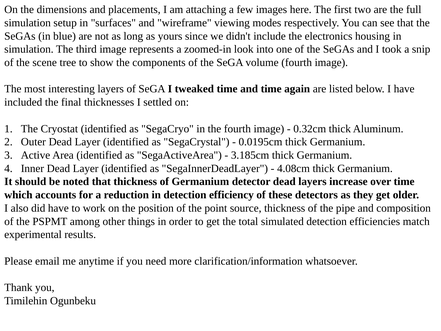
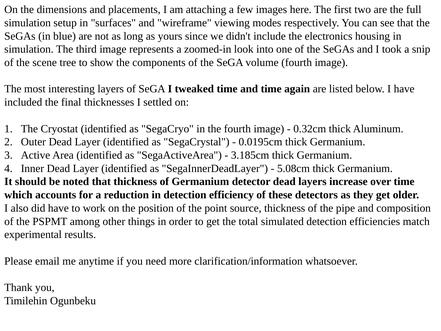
4.08cm: 4.08cm -> 5.08cm (293, 168)
